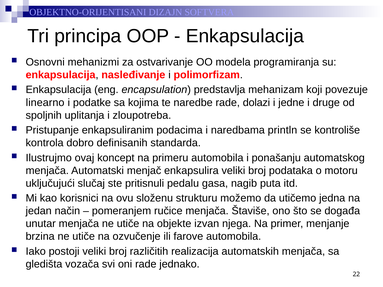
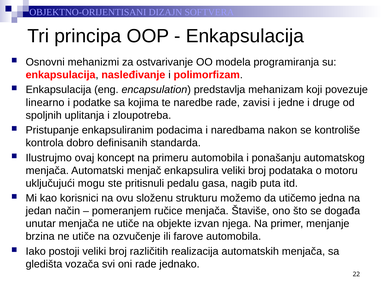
dolazi: dolazi -> zavisi (256, 103)
println: println -> nakon (282, 130)
slučaj: slučaj -> mogu (91, 183)
